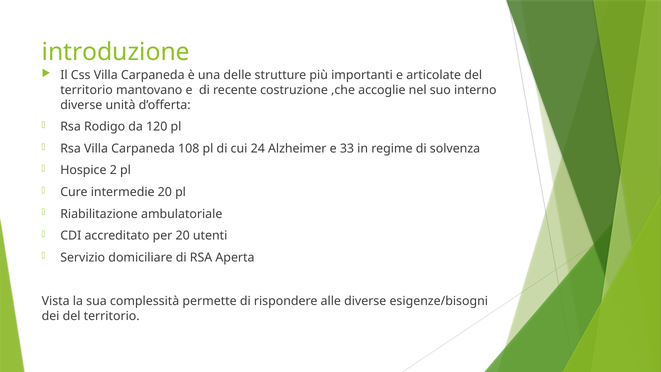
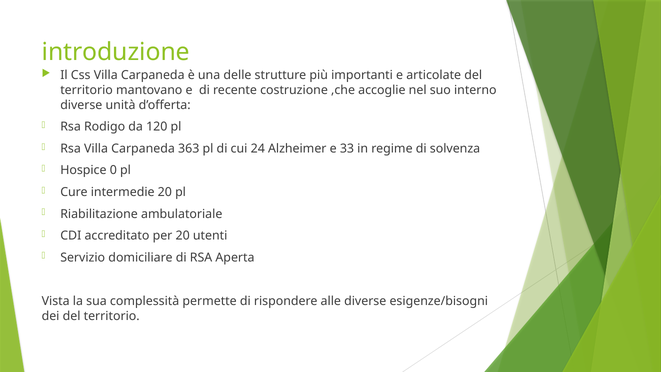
108: 108 -> 363 (189, 149)
2: 2 -> 0 (113, 170)
